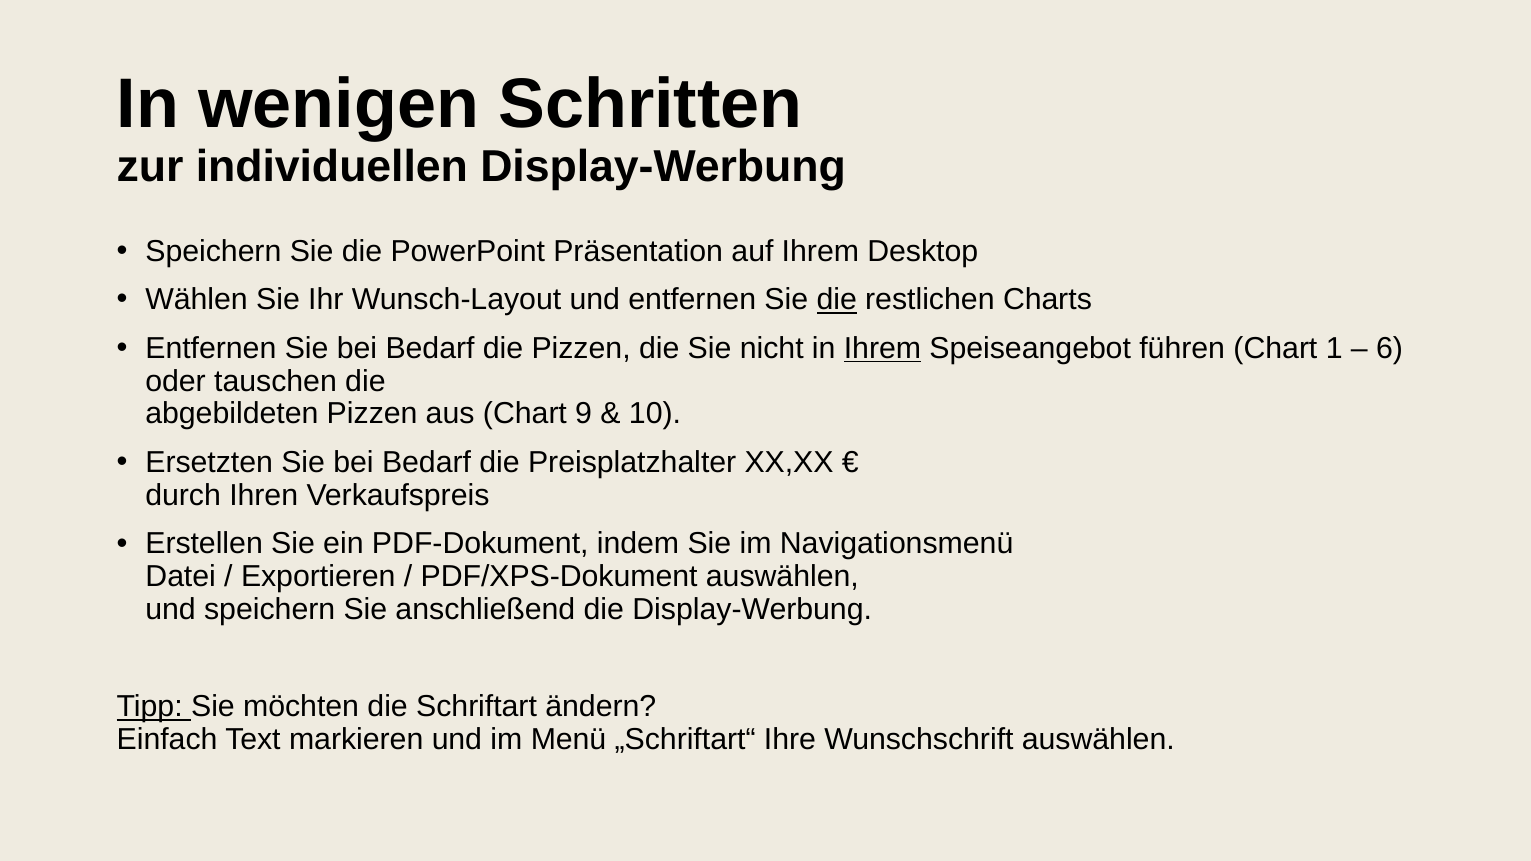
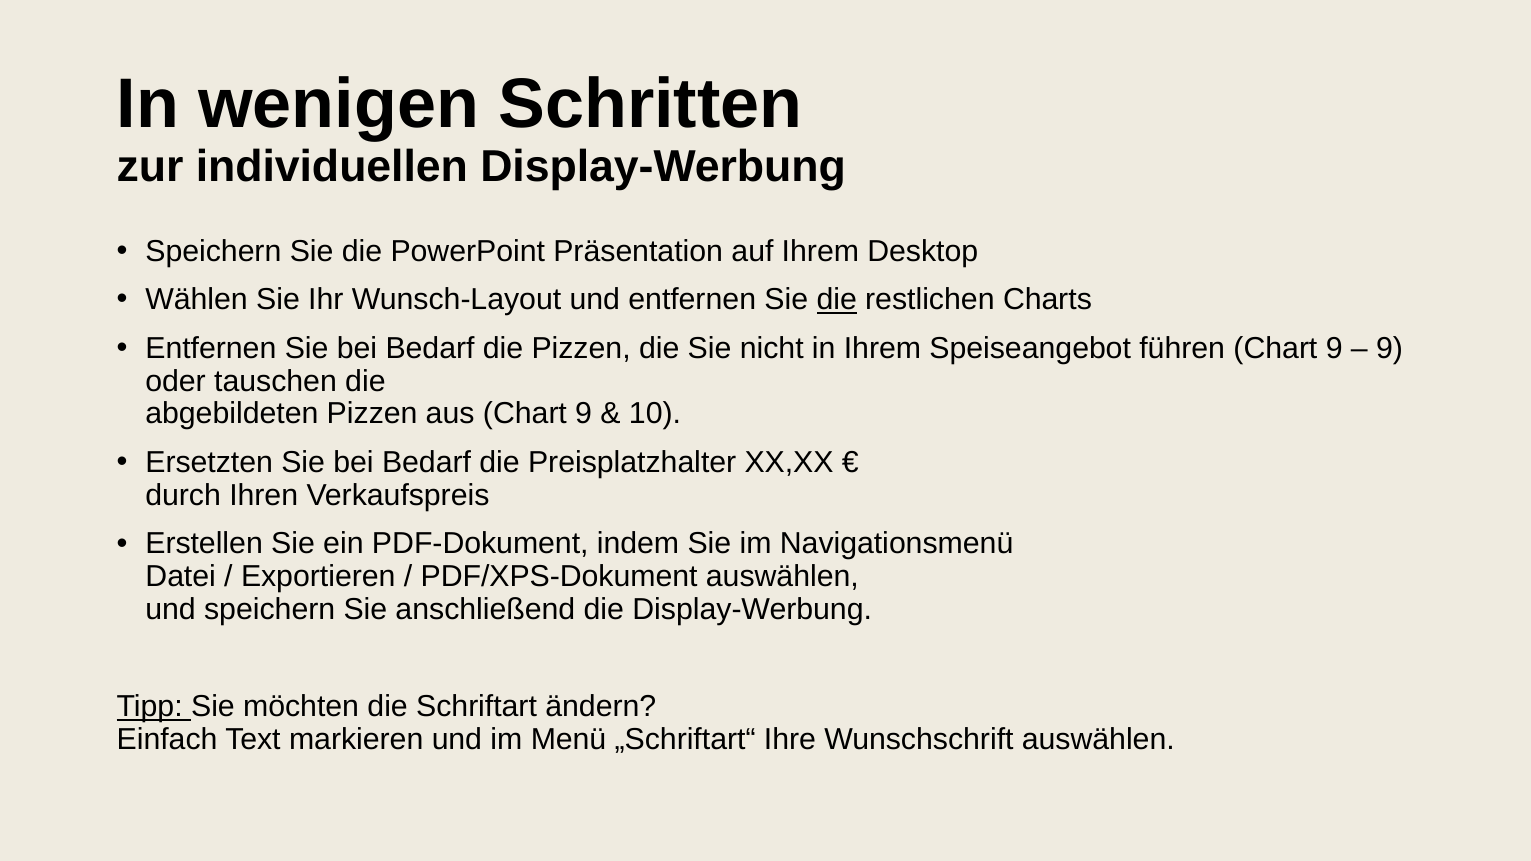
Ihrem underline: present -> none (883, 349)
führen Chart 1: 1 -> 9 (1334, 349)
6: 6 -> 9 (1389, 349)
